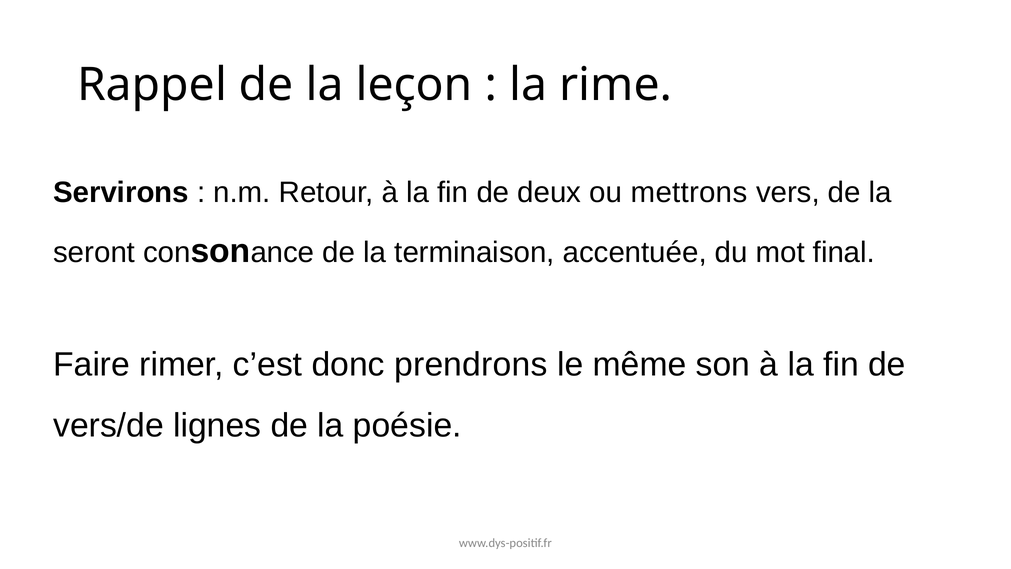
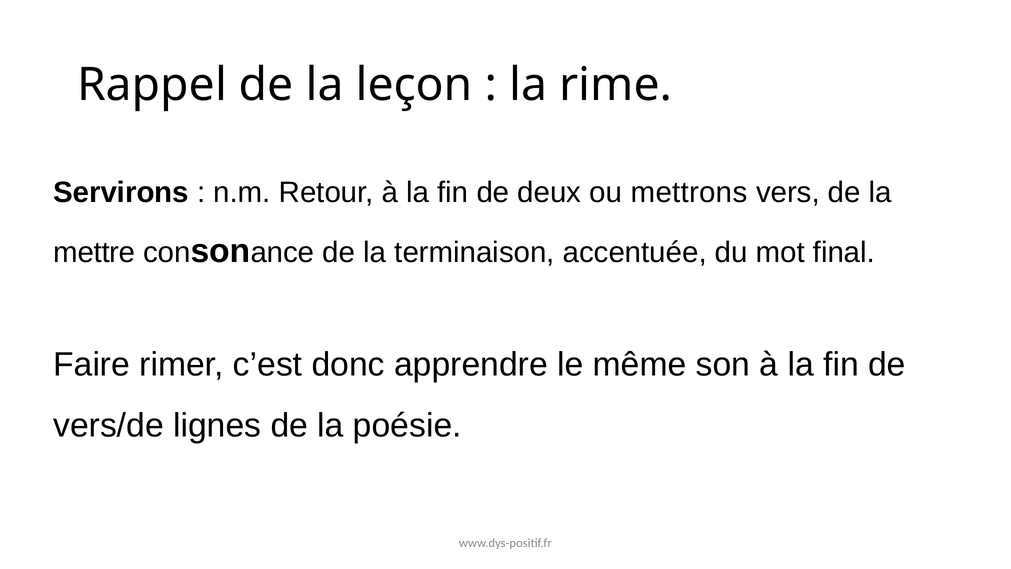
seront: seront -> mettre (94, 252)
prendrons: prendrons -> apprendre (471, 365)
